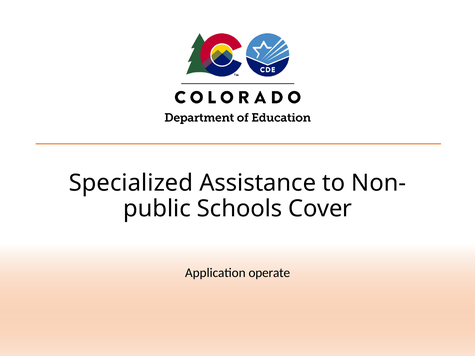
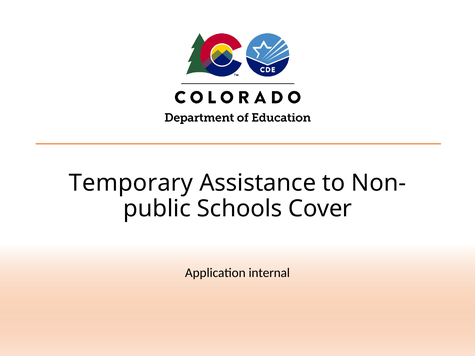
Specialized: Specialized -> Temporary (131, 183)
operate: operate -> internal (269, 273)
